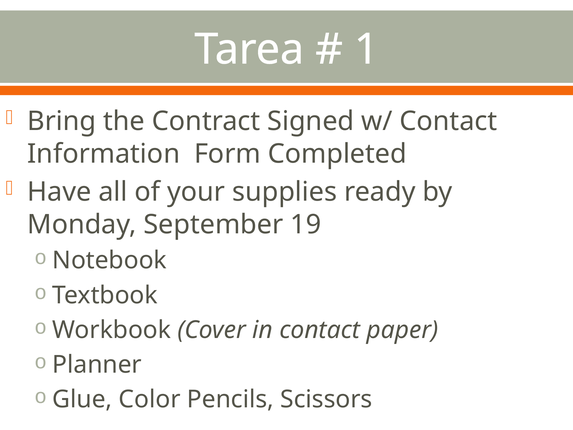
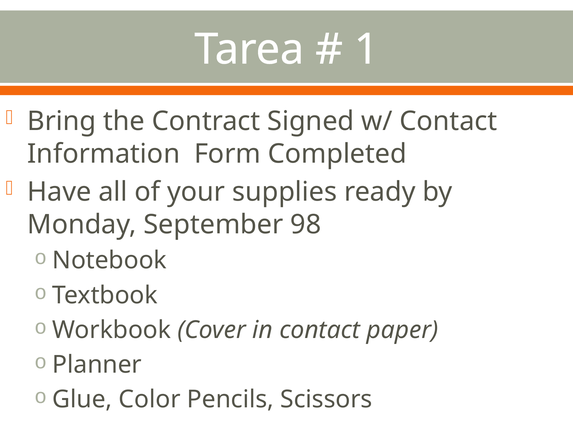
19: 19 -> 98 (306, 224)
